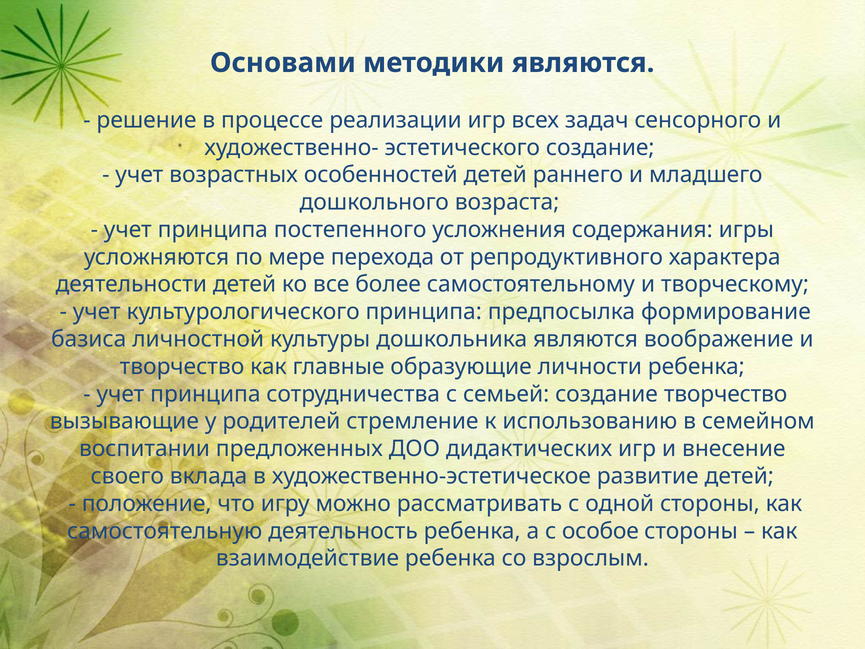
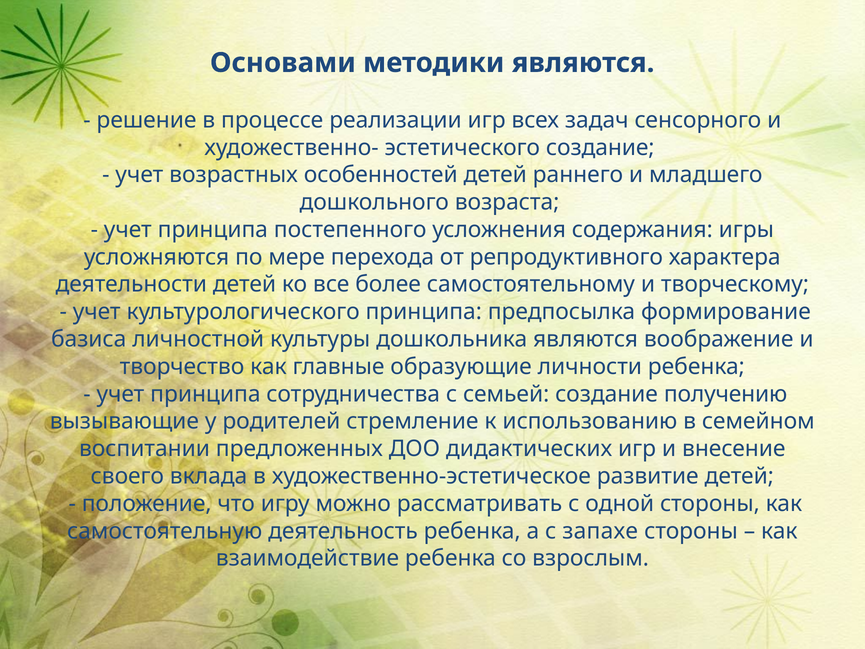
создание творчество: творчество -> получению (726, 394)
особое: особое -> запахе (600, 531)
